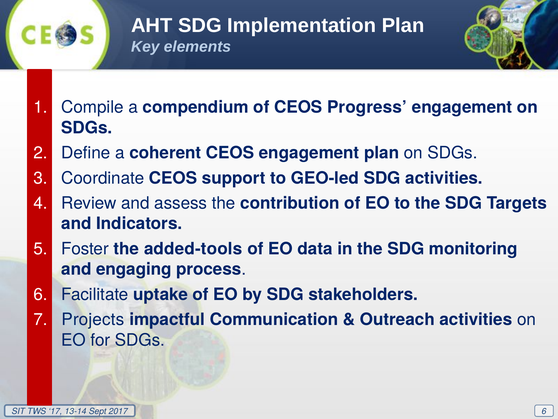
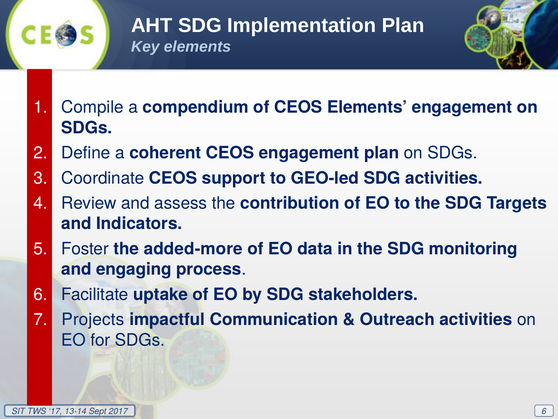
CEOS Progress: Progress -> Elements (367, 107)
added-tools: added-tools -> added-more (193, 249)
